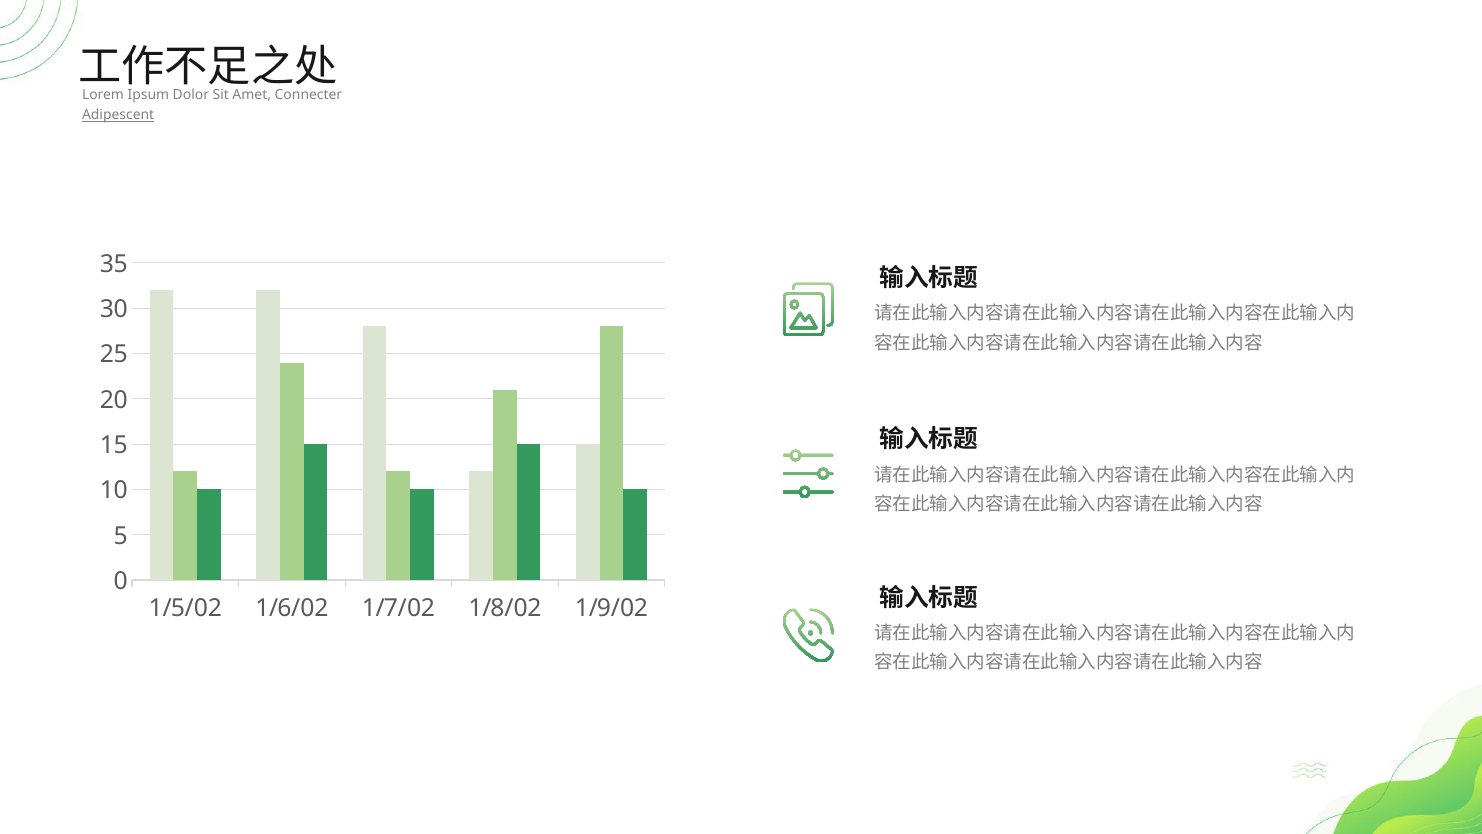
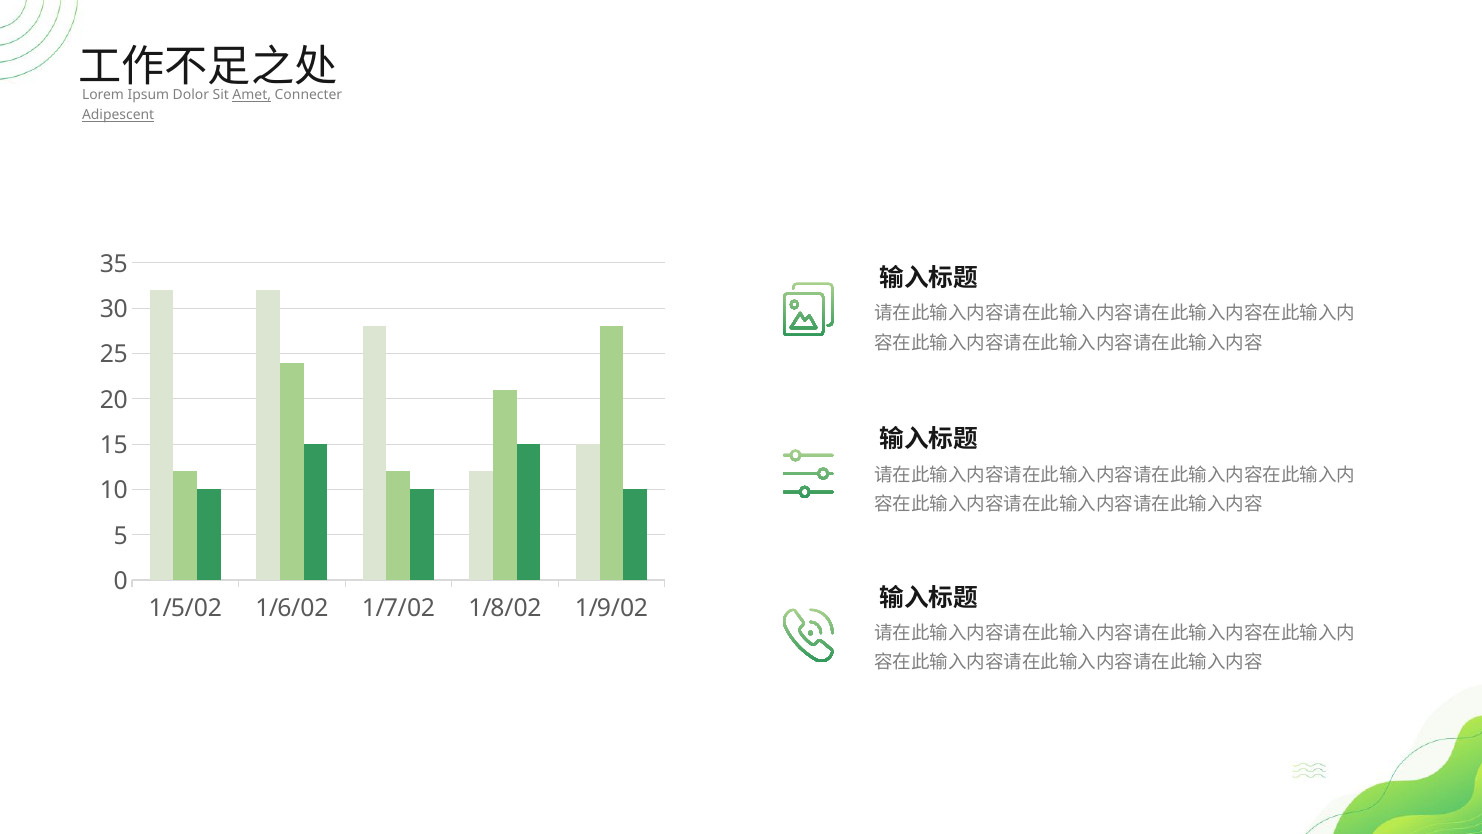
Amet underline: none -> present (252, 95)
